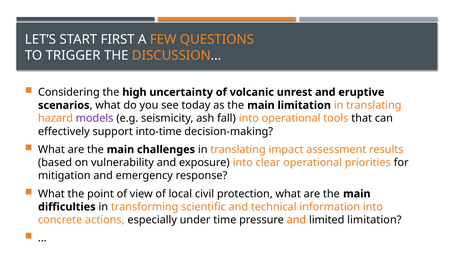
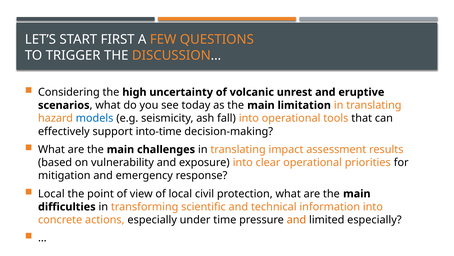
models colour: purple -> blue (95, 118)
What: What -> Local (51, 193)
limited limitation: limitation -> especially (374, 219)
